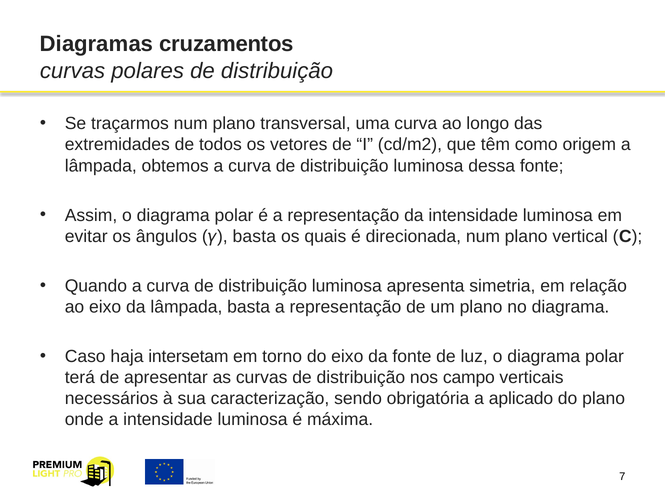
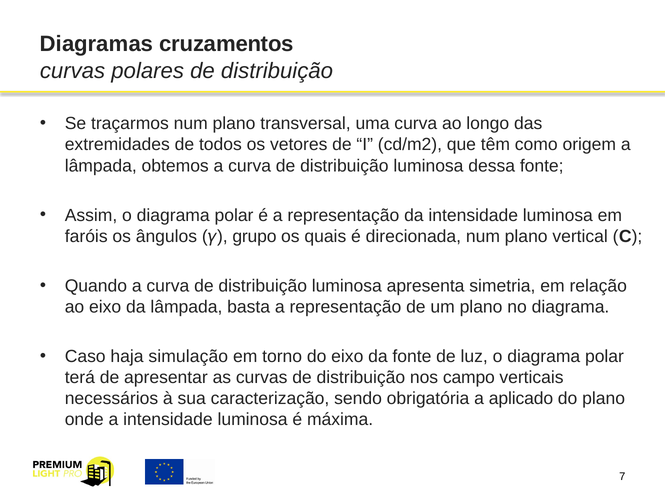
evitar: evitar -> faróis (86, 236)
𝛾 basta: basta -> grupo (254, 236)
intersetam: intersetam -> simulação (188, 356)
